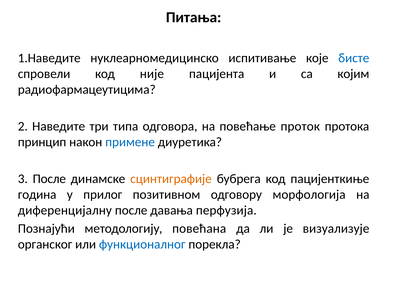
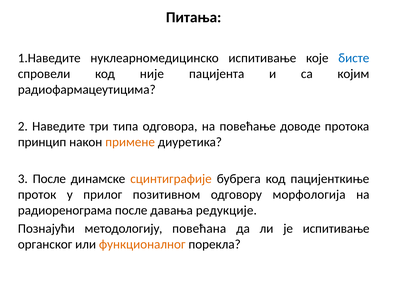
проток: проток -> доводе (300, 126)
примене colour: blue -> orange (130, 142)
година: година -> проток (37, 194)
диференцијалну: диференцијалну -> радиоренограма (65, 210)
перфузија: перфузија -> редукције (226, 210)
је визуализује: визуализује -> испитивање (336, 228)
функционалног colour: blue -> orange (142, 244)
